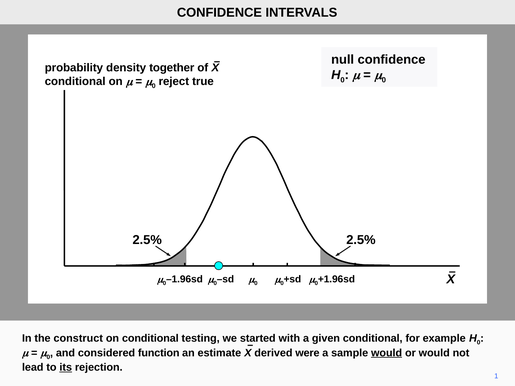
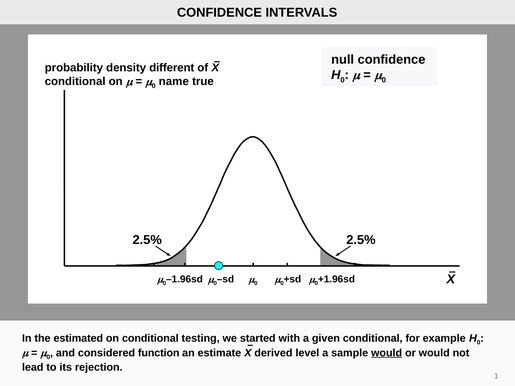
together: together -> different (172, 68)
reject: reject -> name (174, 82)
construct: construct -> estimated (78, 338)
were: were -> level (307, 353)
its underline: present -> none (66, 368)
